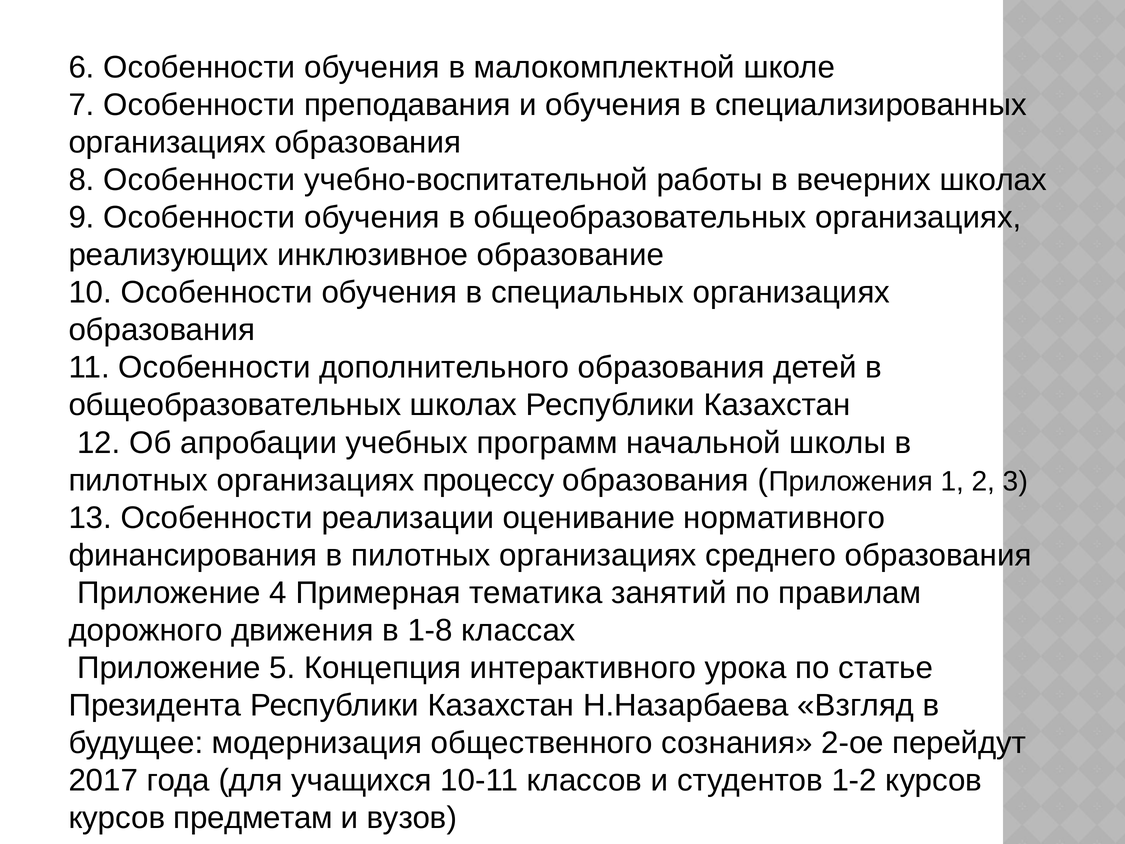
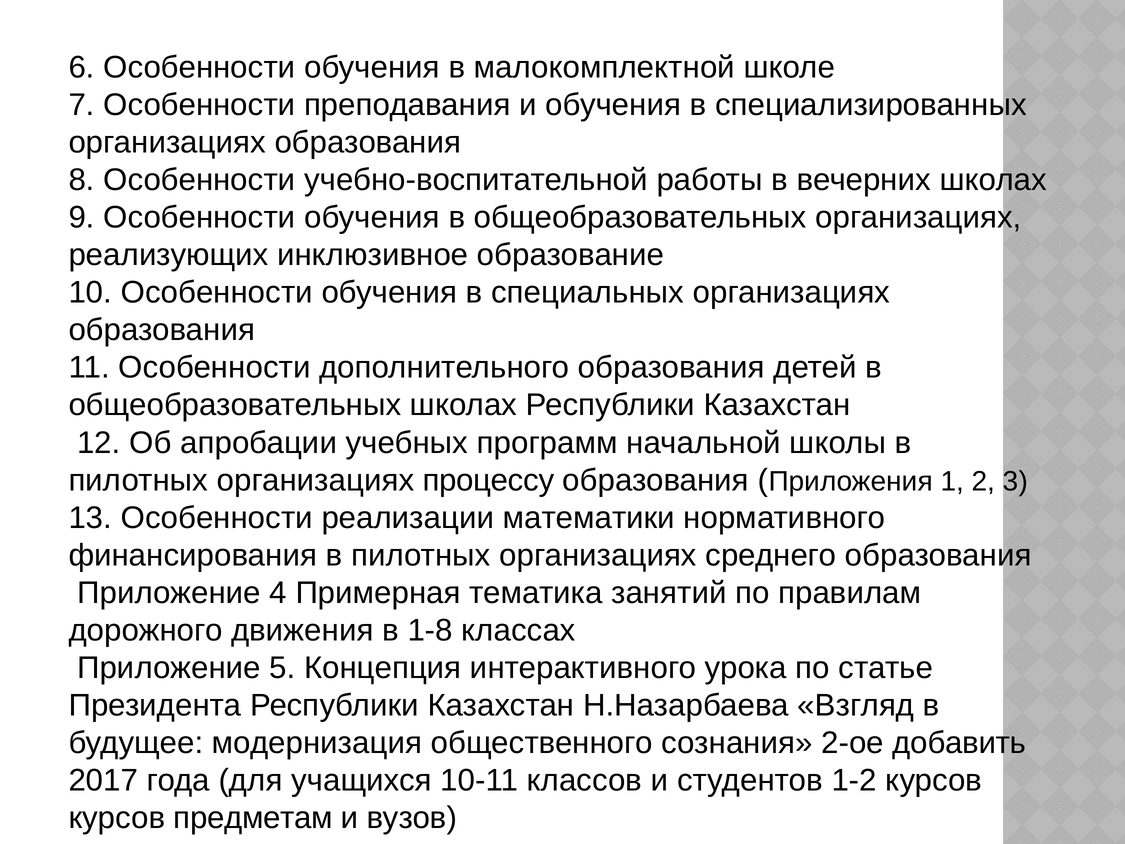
оценивание: оценивание -> математики (589, 518)
перейдут: перейдут -> добавить (959, 743)
